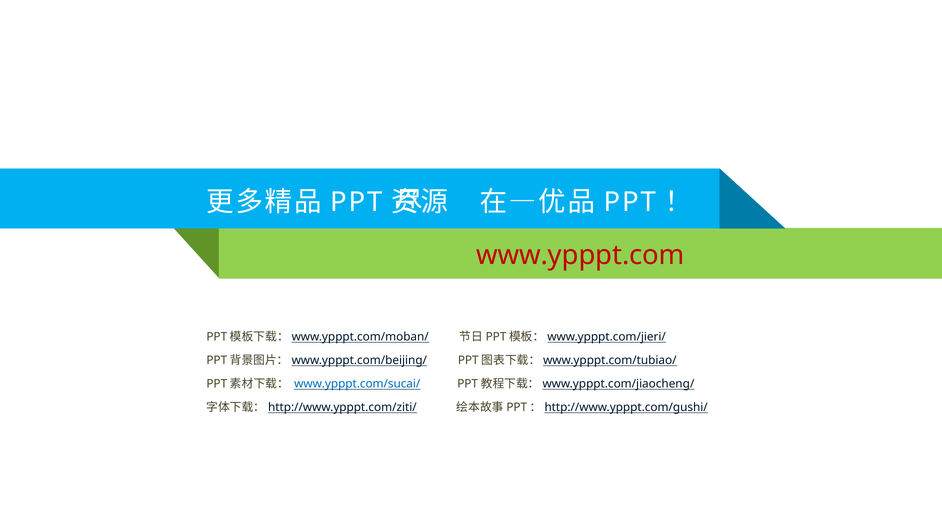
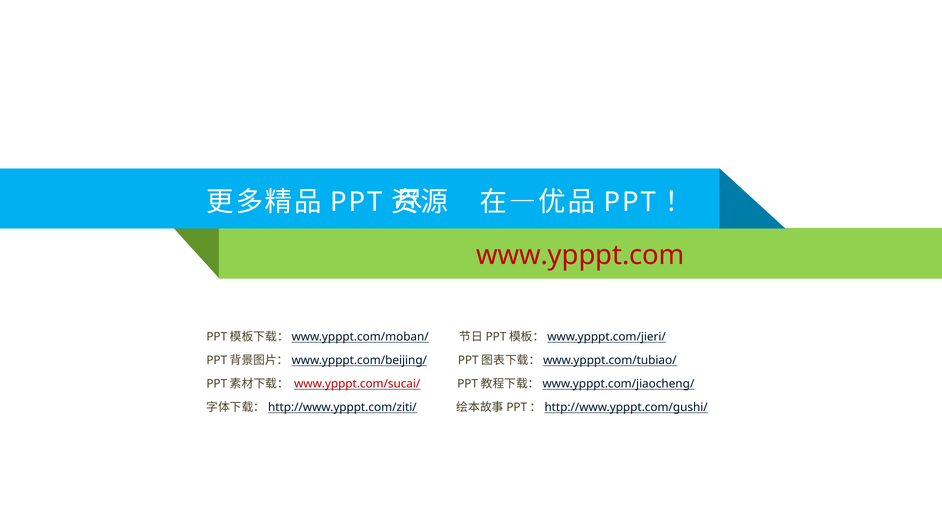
www.ypppt.com/sucai/ colour: blue -> red (357, 384)
